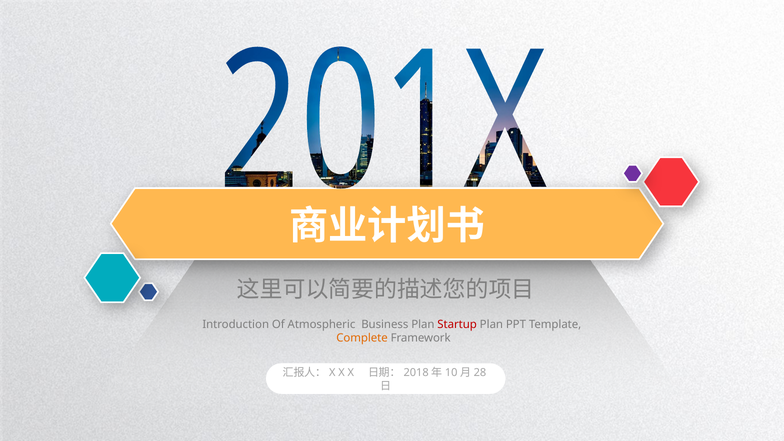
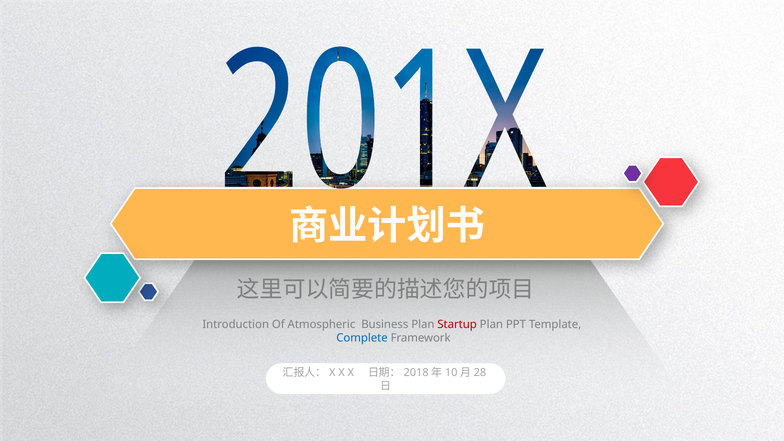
Complete colour: orange -> blue (362, 338)
